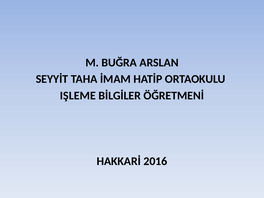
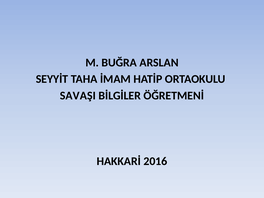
IŞLEME: IŞLEME -> SAVAŞI (78, 96)
